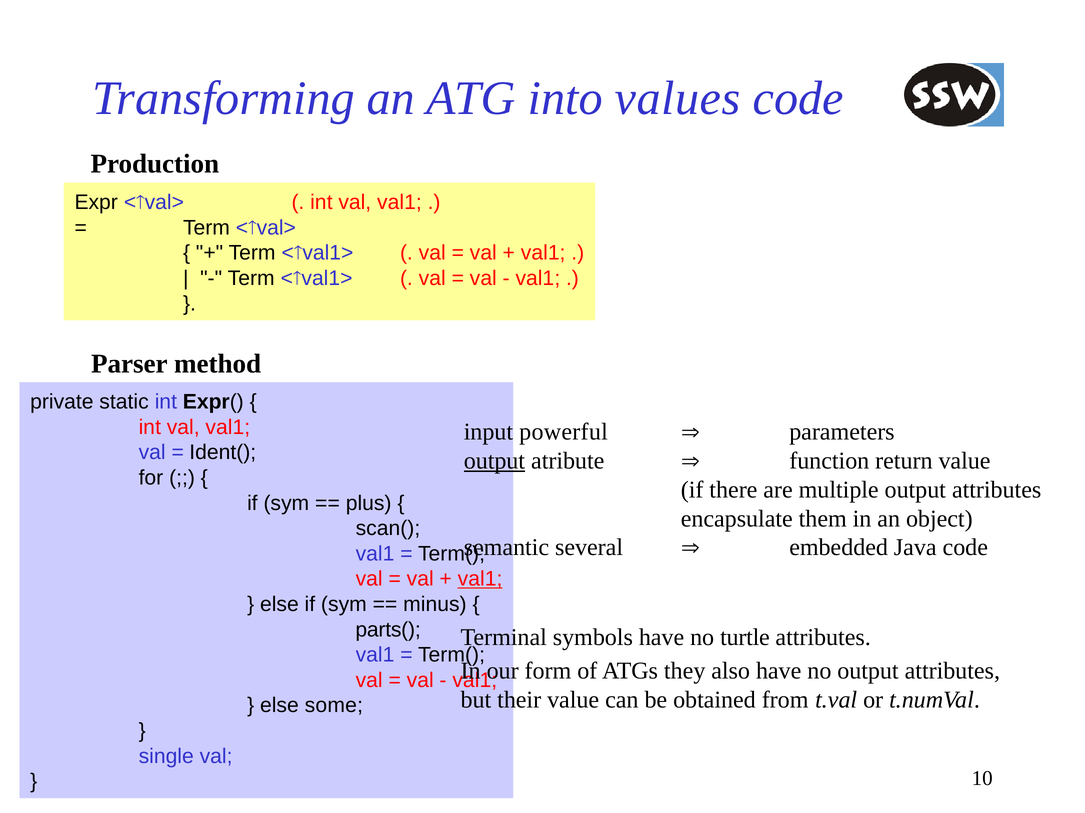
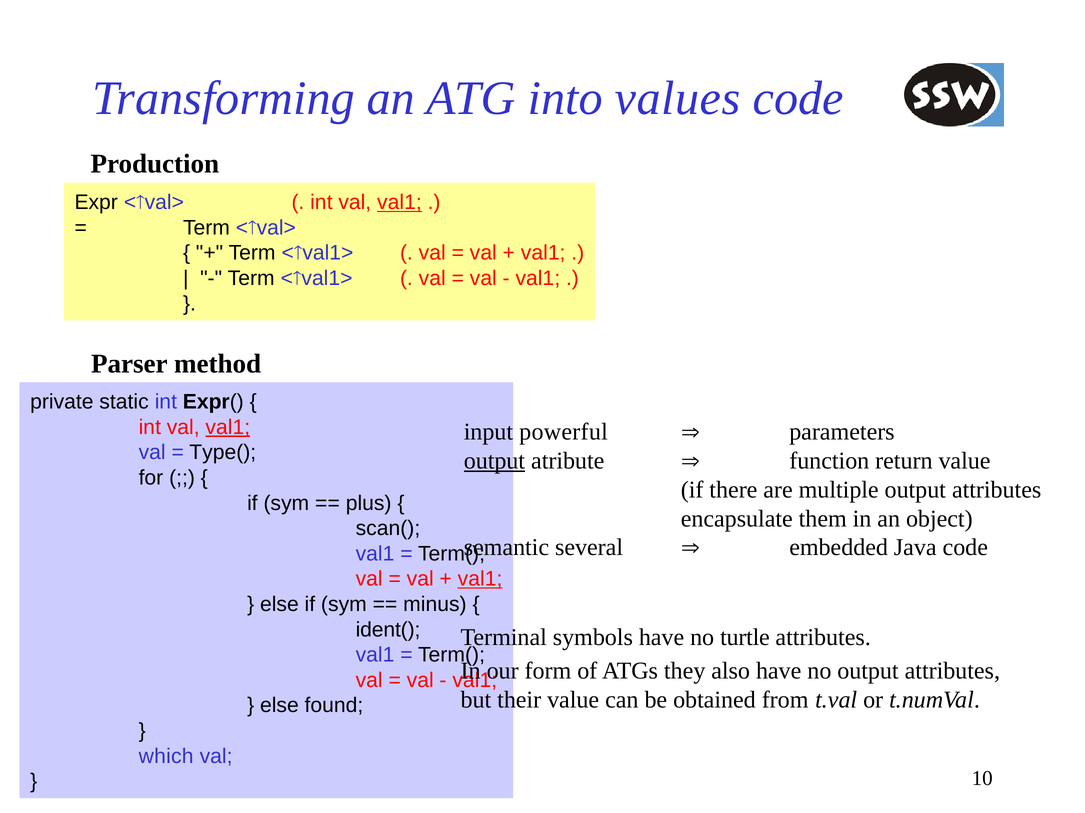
val1 underline: none -> present (399, 203)
val1 underline: none -> present (228, 428)
Ident(: Ident( -> Type( (223, 453)
parts(: parts( -> ident( (388, 630)
some: some -> found (334, 706)
single: single -> which (166, 757)
